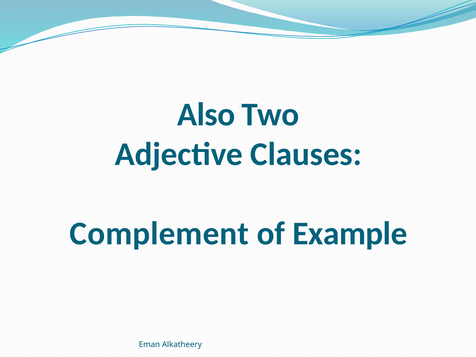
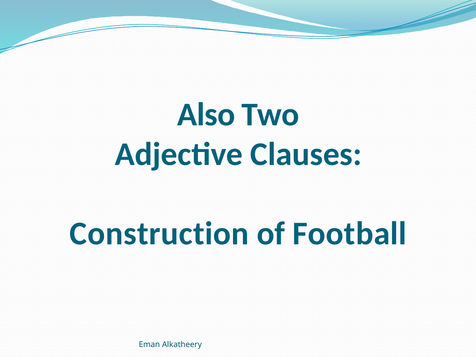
Complement: Complement -> Construction (159, 234)
Example: Example -> Football (350, 234)
